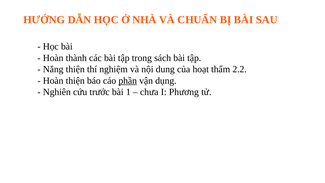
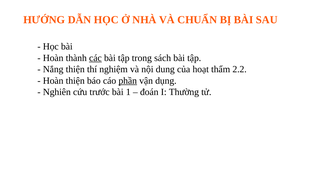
các underline: none -> present (95, 58)
chưa: chưa -> đoán (149, 92)
Phương: Phương -> Thường (184, 92)
